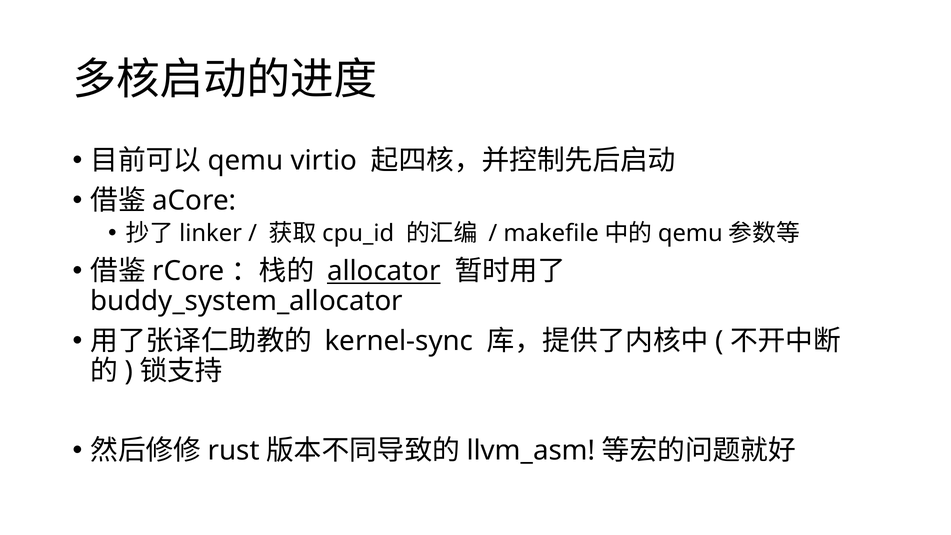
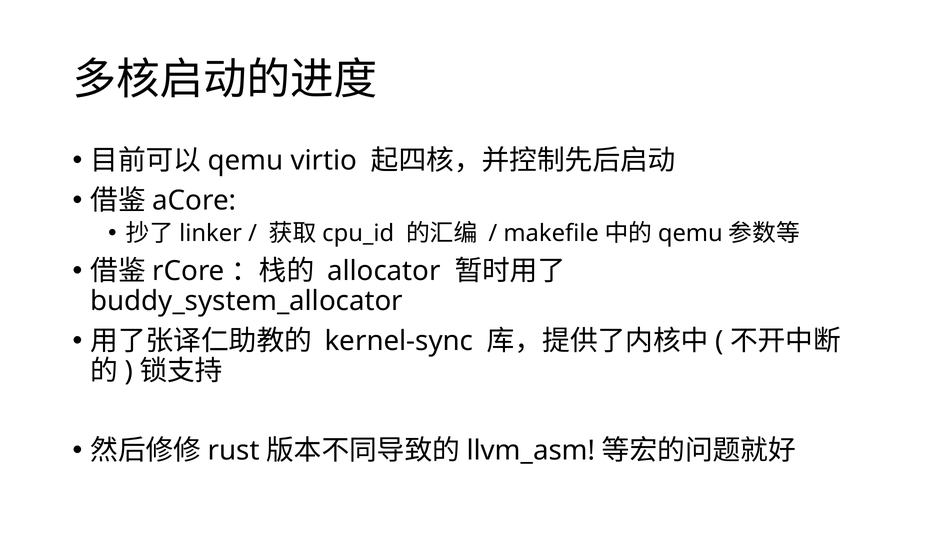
allocator underline: present -> none (384, 271)
